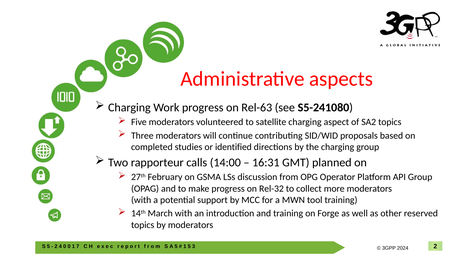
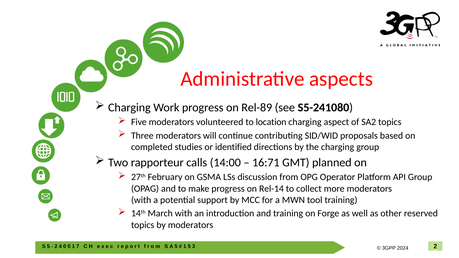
Rel-63: Rel-63 -> Rel-89 (257, 108)
satellite: satellite -> location (271, 122)
16:31: 16:31 -> 16:71 (266, 163)
Rel-32: Rel-32 -> Rel-14 (271, 189)
